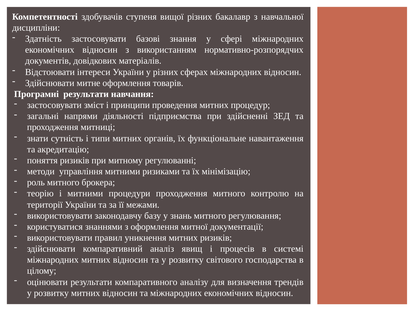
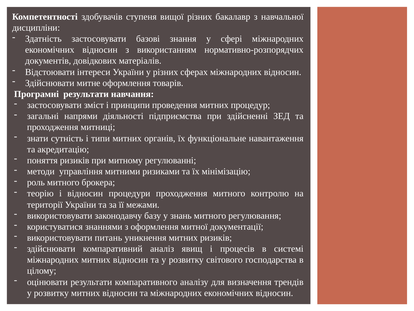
і митними: митними -> відносин (85, 193)
правил: правил -> питань (108, 237)
